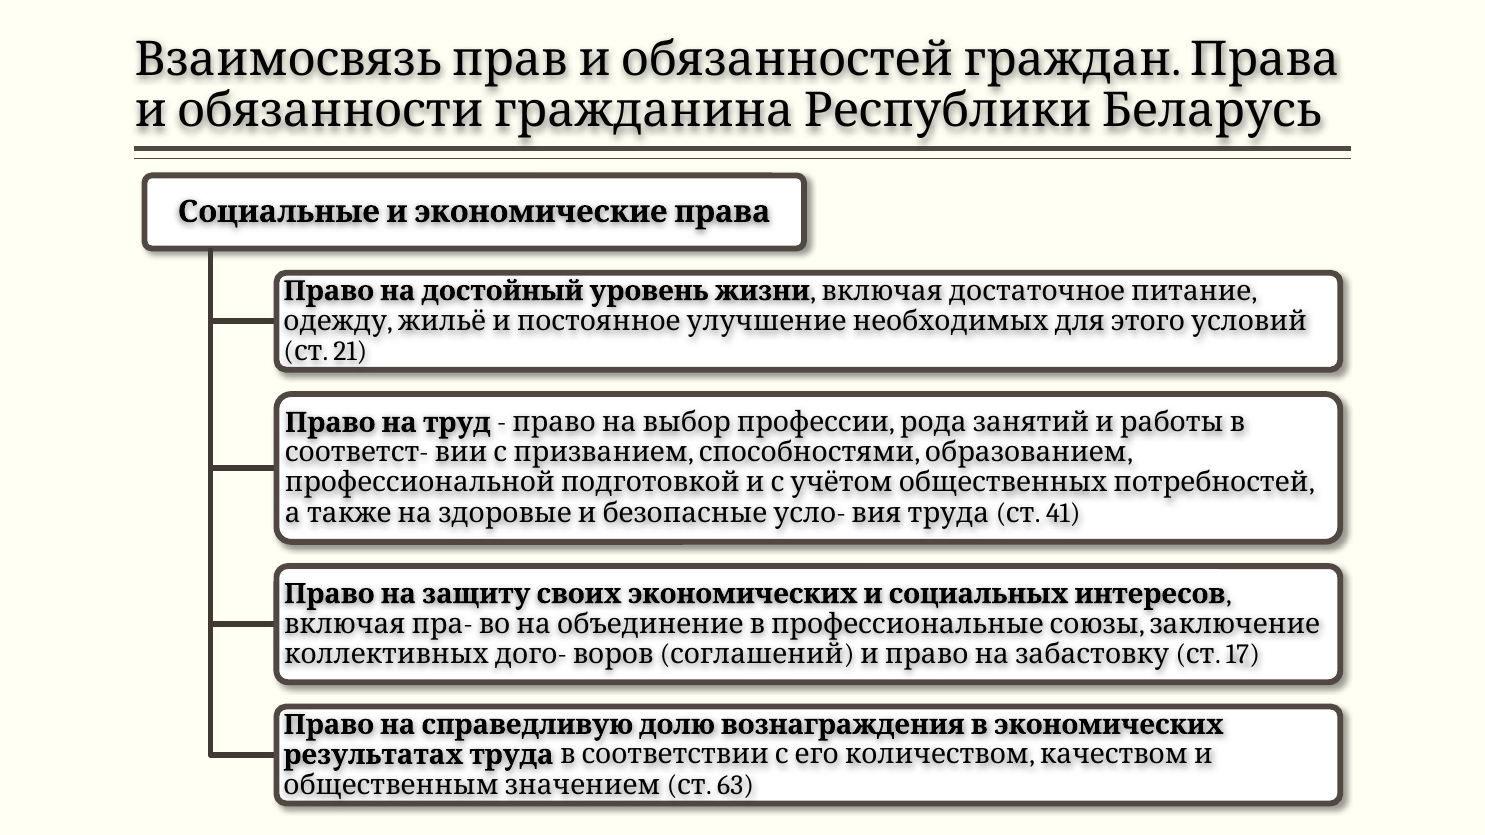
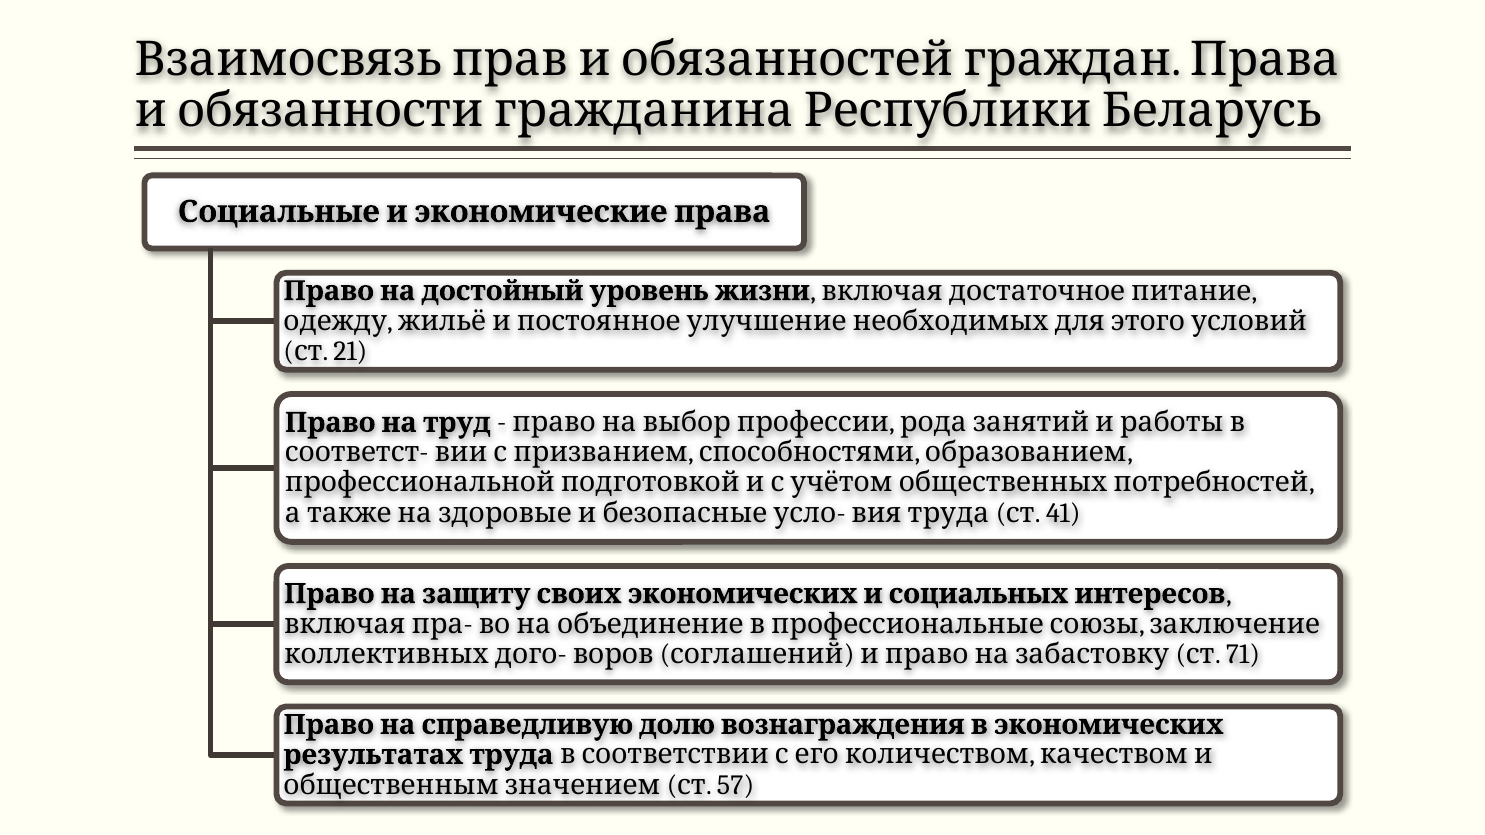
17: 17 -> 71 (1243, 654)
63: 63 -> 57 (736, 785)
